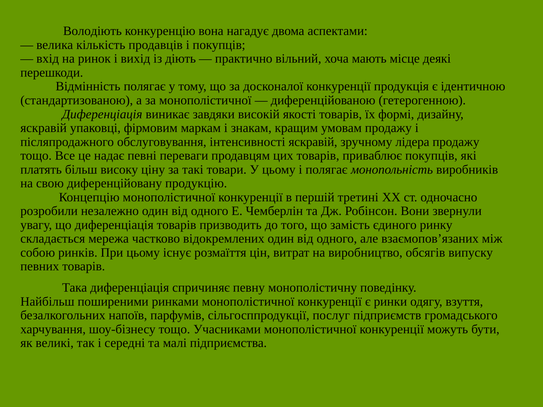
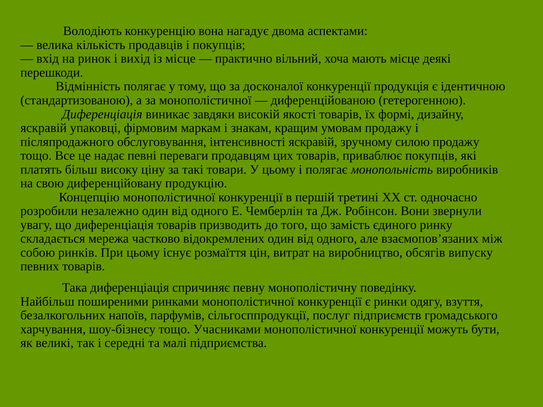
із діють: діють -> місце (180, 59)
лідера: лідера -> силою (412, 142)
